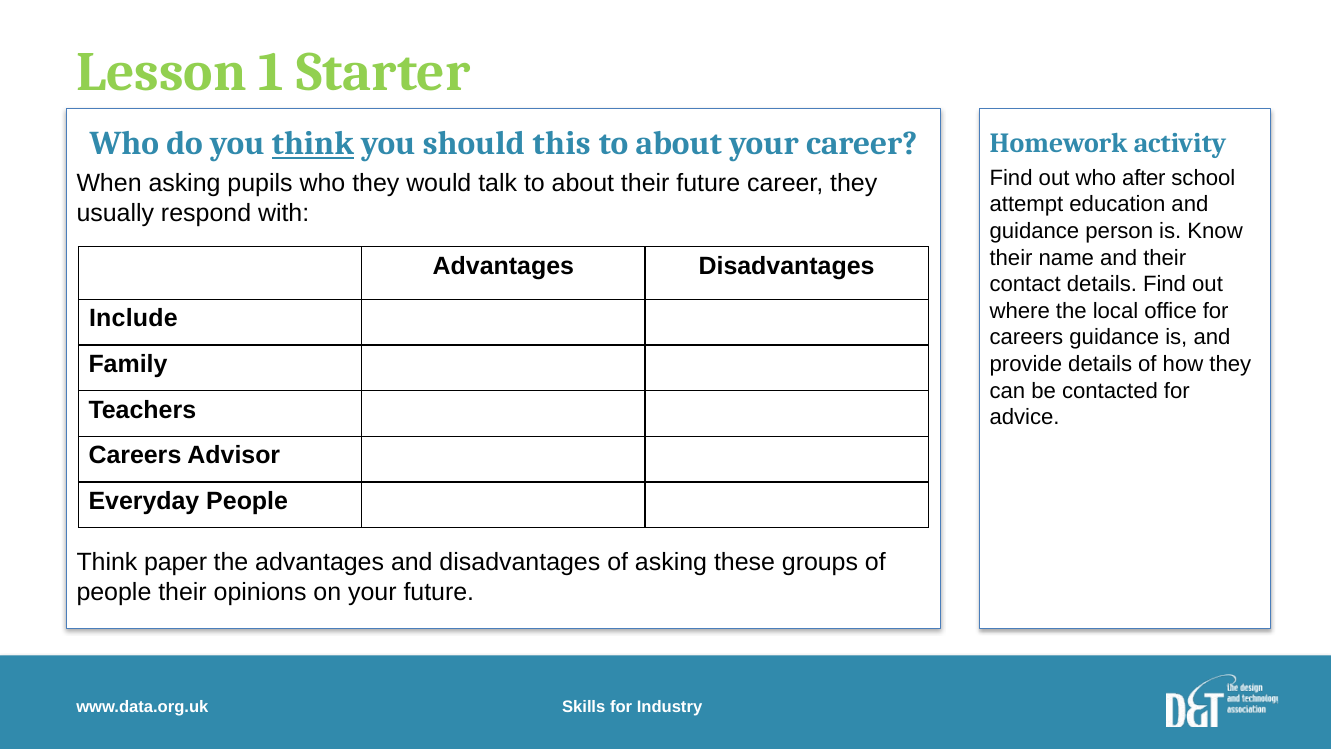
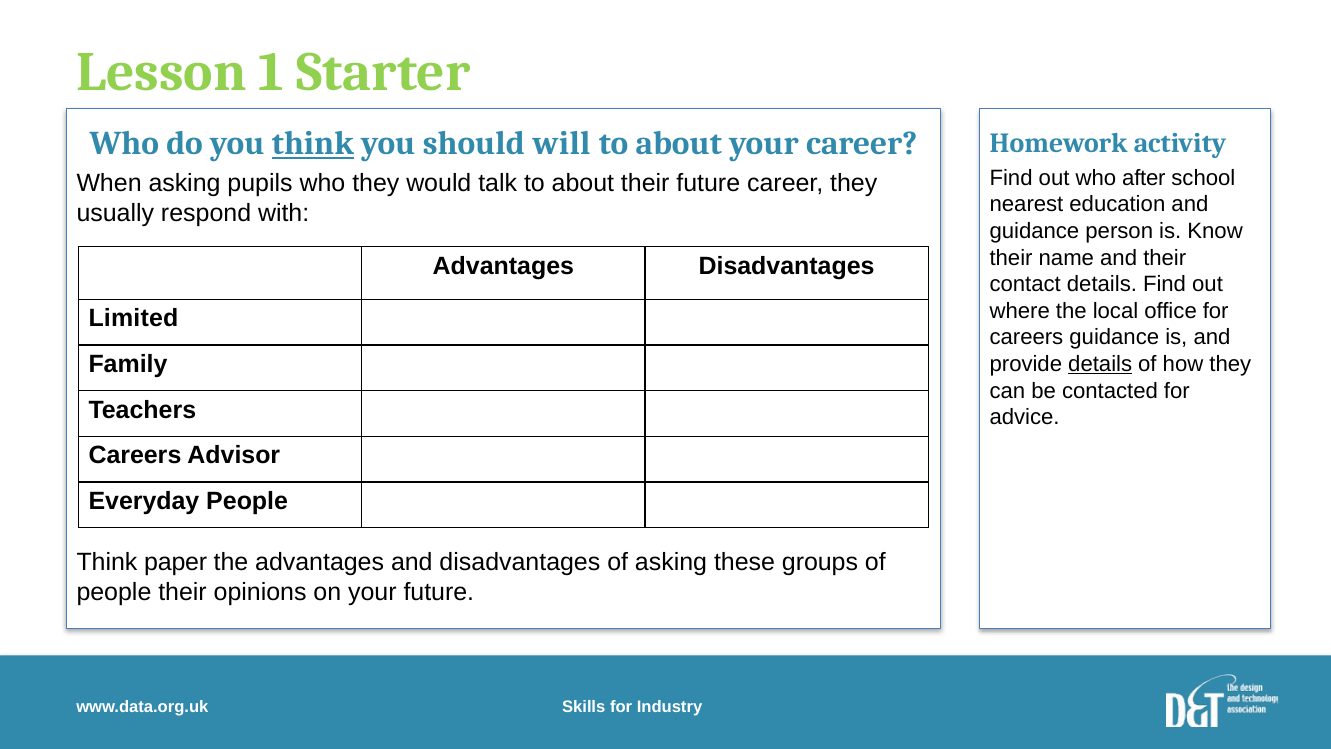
this: this -> will (562, 144)
attempt: attempt -> nearest (1026, 204)
Include: Include -> Limited (133, 319)
details underline: none -> present (1100, 364)
